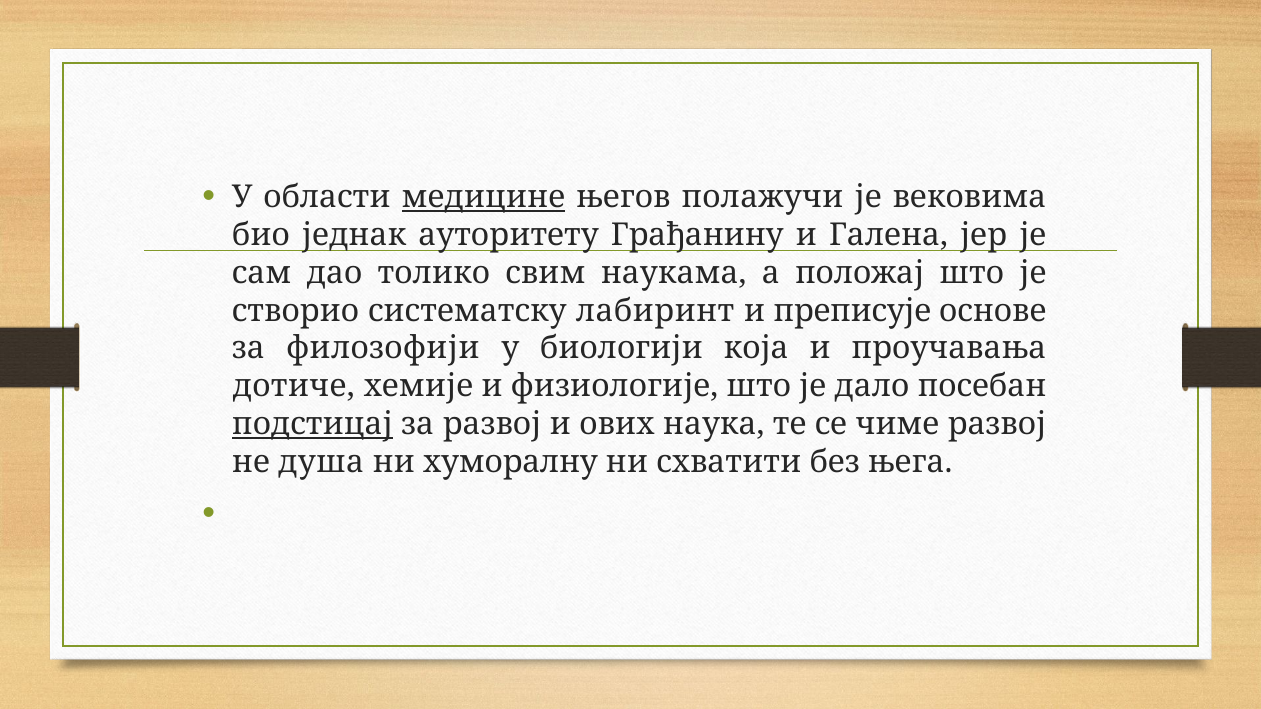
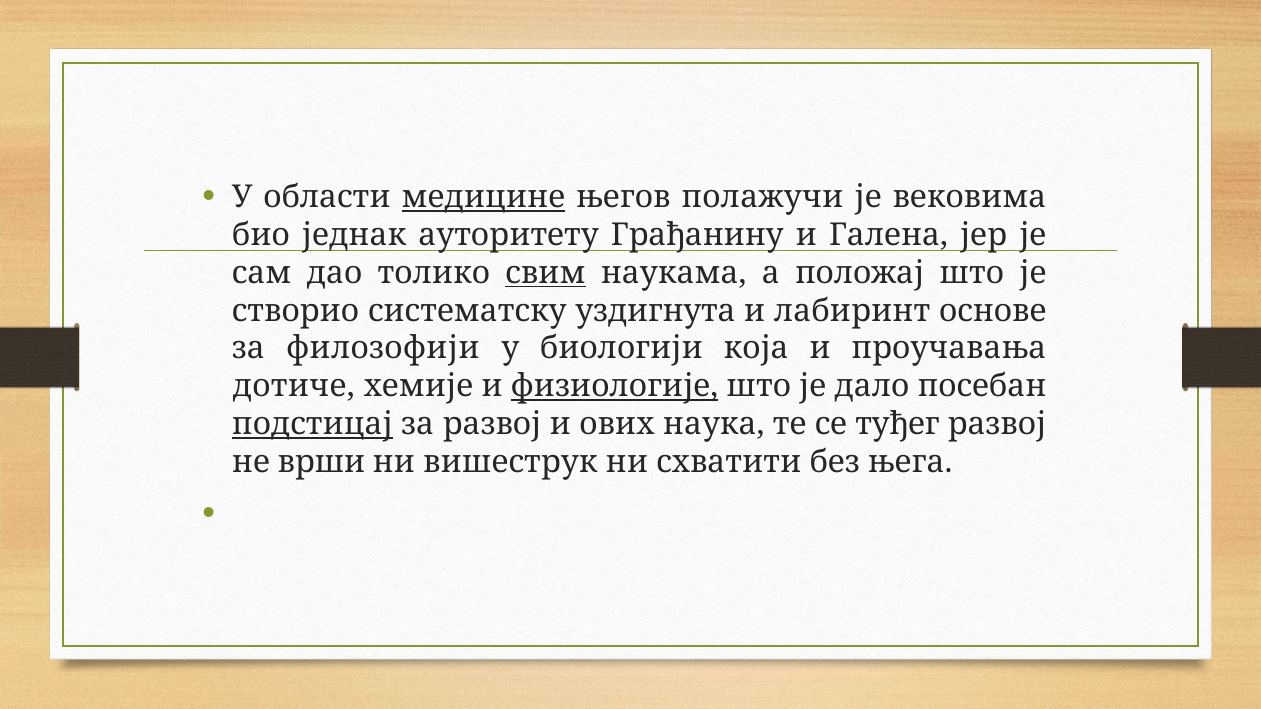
свим underline: none -> present (545, 273)
лабиринт: лабиринт -> уздигнута (655, 311)
преписује: преписује -> лабиринт (852, 311)
физиологије underline: none -> present (615, 387)
чиме: чиме -> туђег (897, 424)
душа: душа -> врши (321, 462)
хуморалну: хуморалну -> вишеструк (510, 462)
